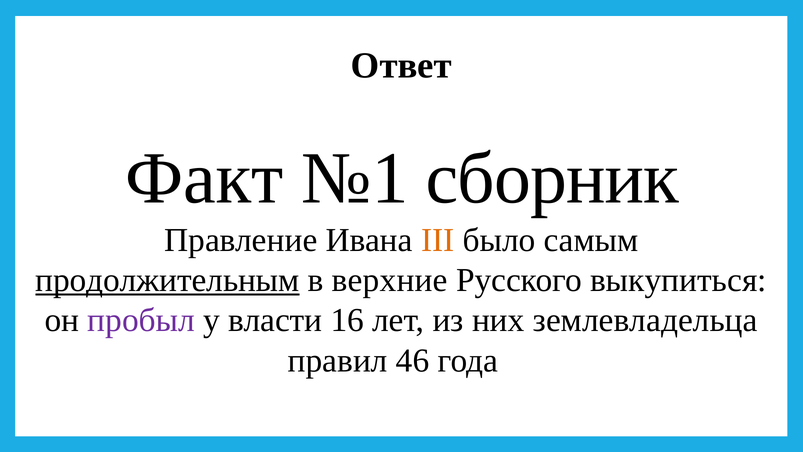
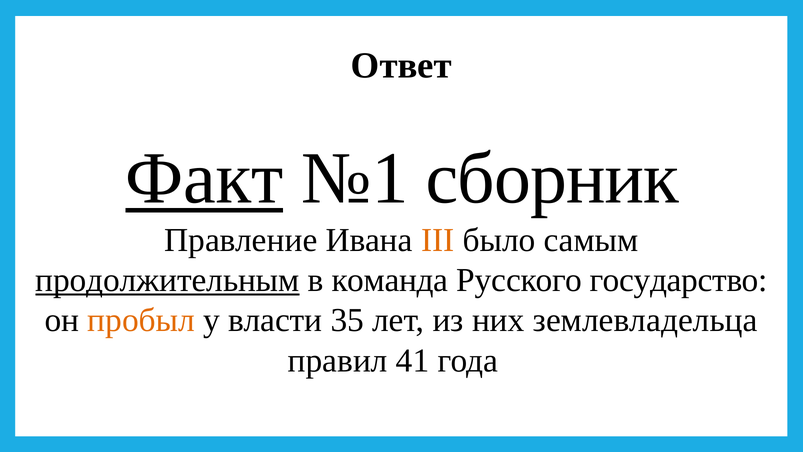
Факт underline: none -> present (204, 178)
верхние: верхние -> команда (390, 280)
выкупиться: выкупиться -> государство (679, 280)
пробыл colour: purple -> orange (141, 320)
16: 16 -> 35 (347, 320)
46: 46 -> 41 (413, 360)
